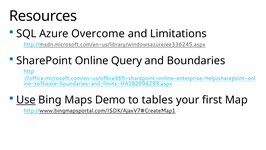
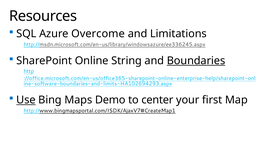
Query: Query -> String (127, 61)
Boundaries underline: none -> present (196, 61)
tables: tables -> center (157, 100)
